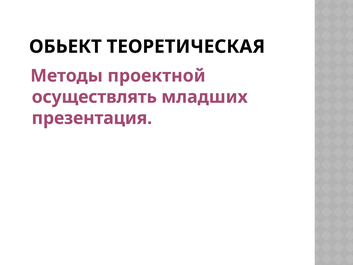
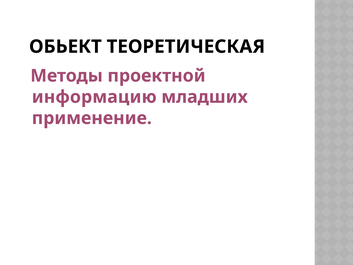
осуществлять: осуществлять -> информацию (94, 97)
презентация: презентация -> применение (92, 118)
